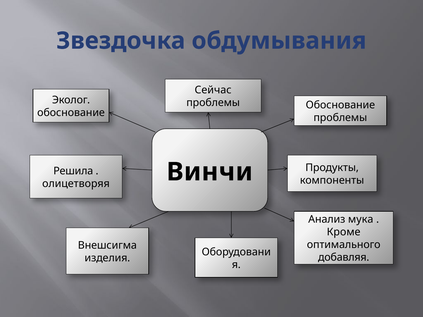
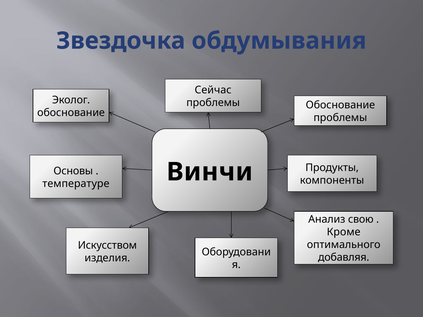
Решила: Решила -> Основы (73, 171)
олицетворяя: олицетворяя -> температуре (76, 184)
мука: мука -> свою (361, 220)
Внешсигма: Внешсигма -> Искусством (107, 246)
